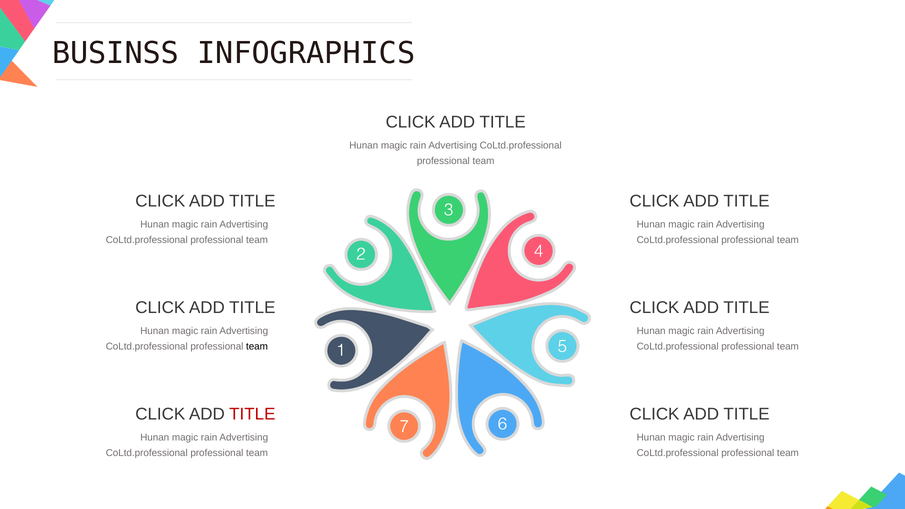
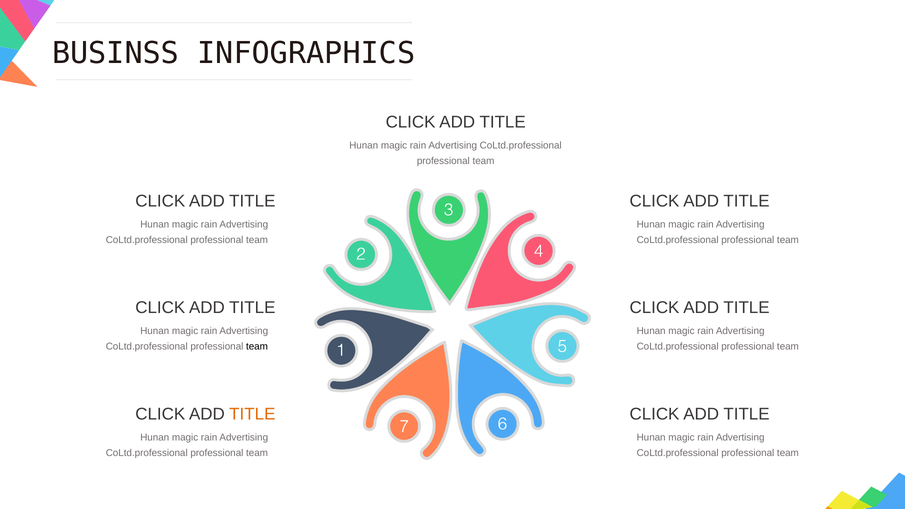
TITLE colour: red -> orange (252, 414)
